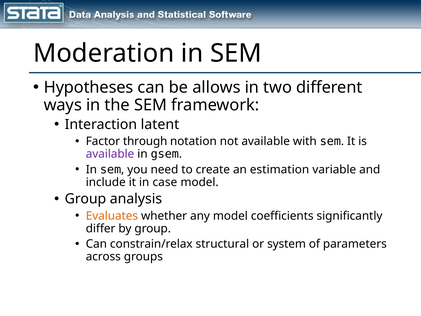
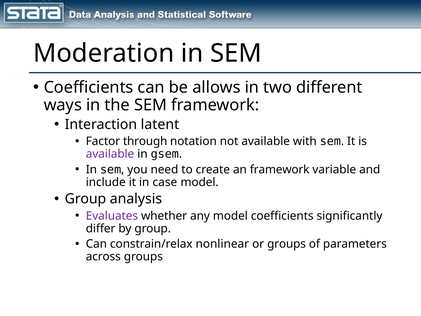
Hypotheses: Hypotheses -> Coefficients (89, 87)
an estimation: estimation -> framework (280, 169)
Evaluates colour: orange -> purple (112, 216)
structural: structural -> nonlinear (222, 244)
or system: system -> groups (287, 244)
